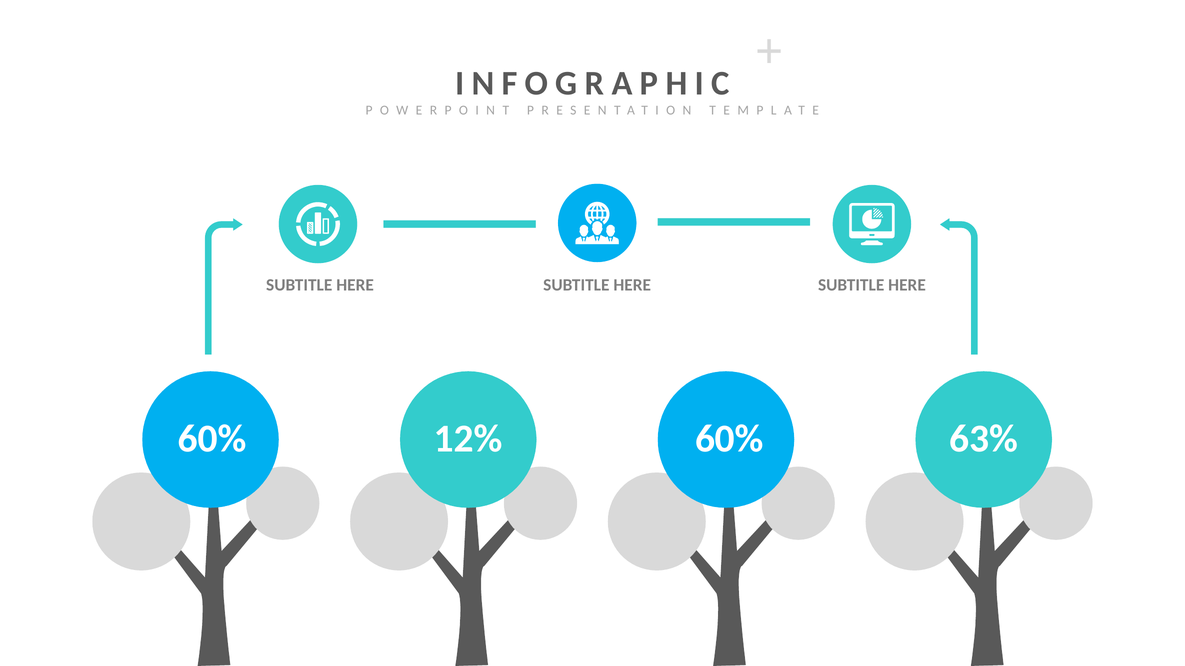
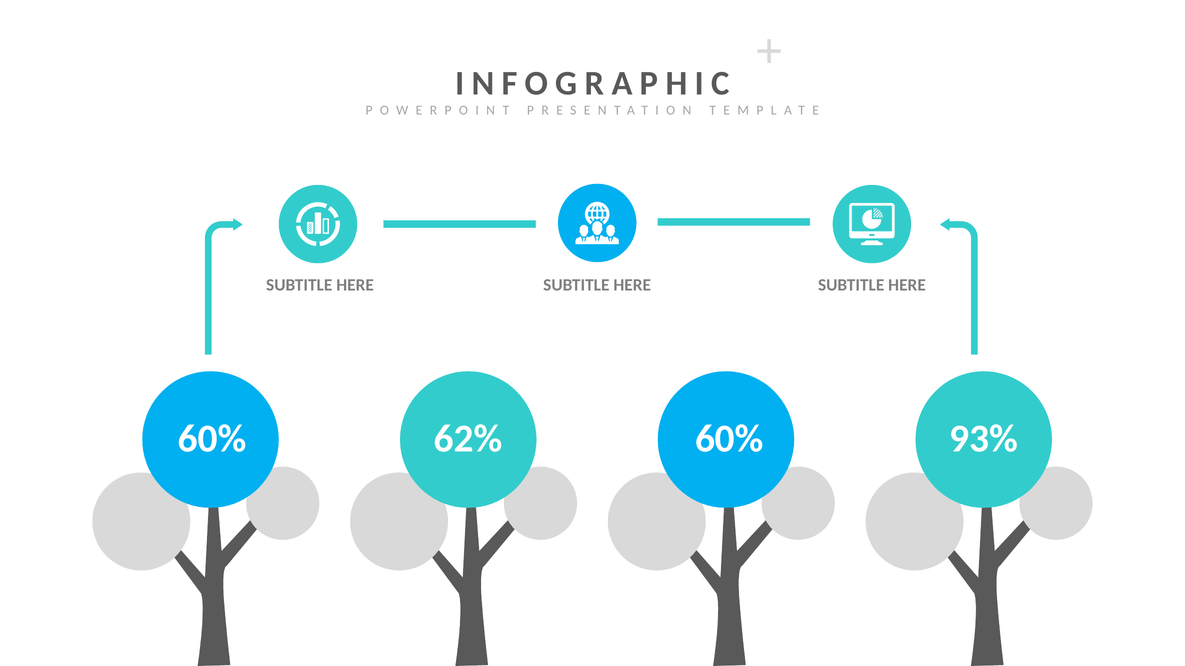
12%: 12% -> 62% (468, 439)
63%: 63% -> 93% (984, 439)
